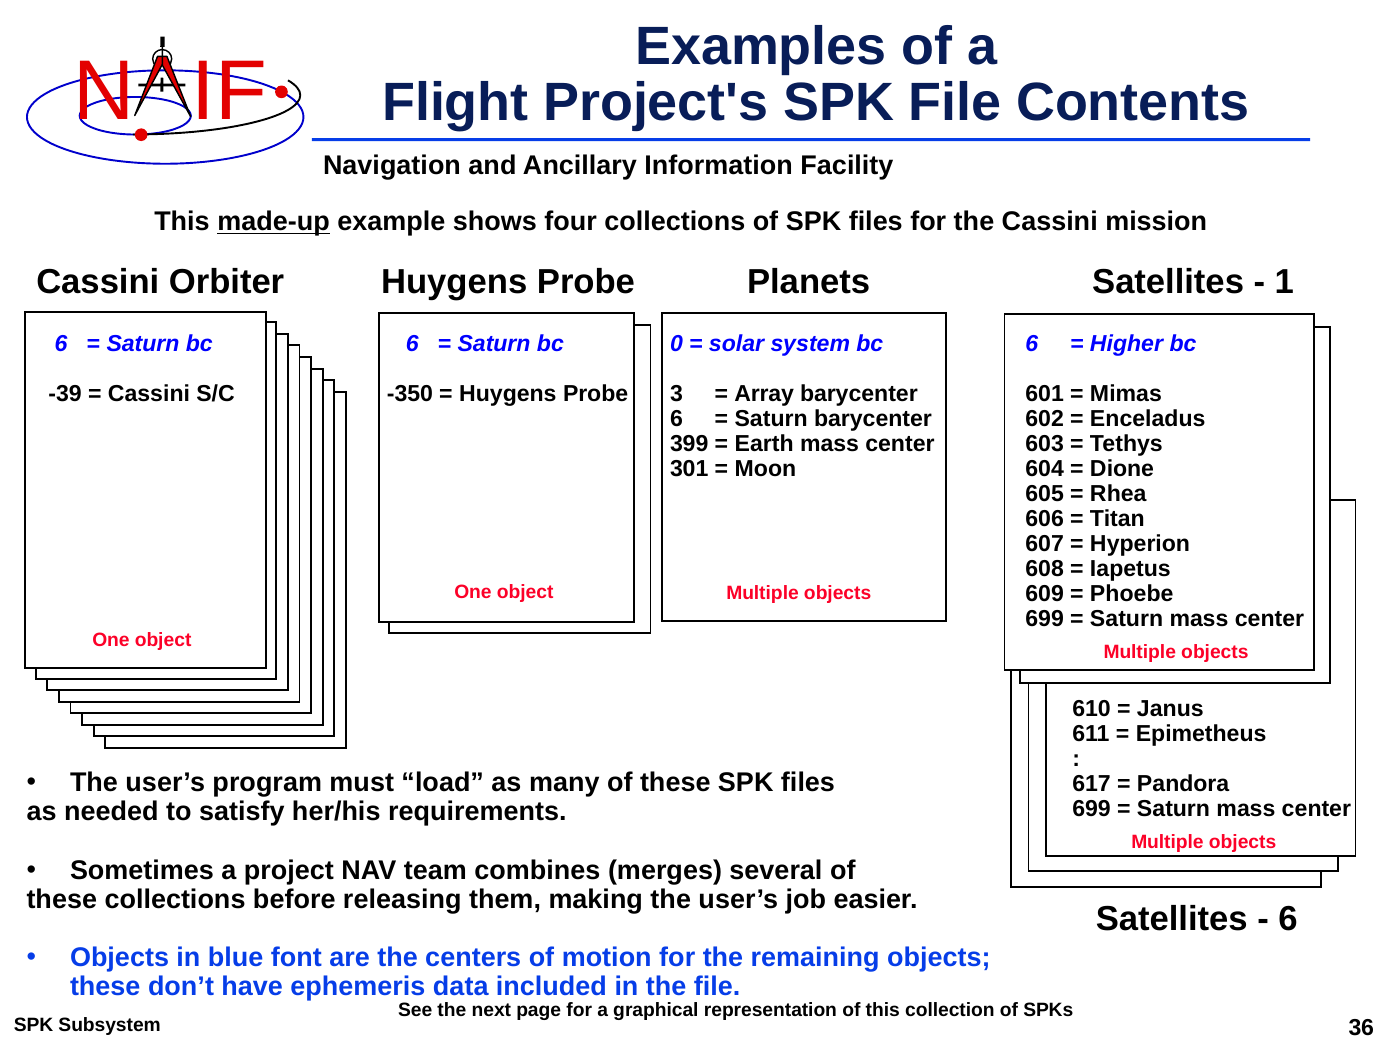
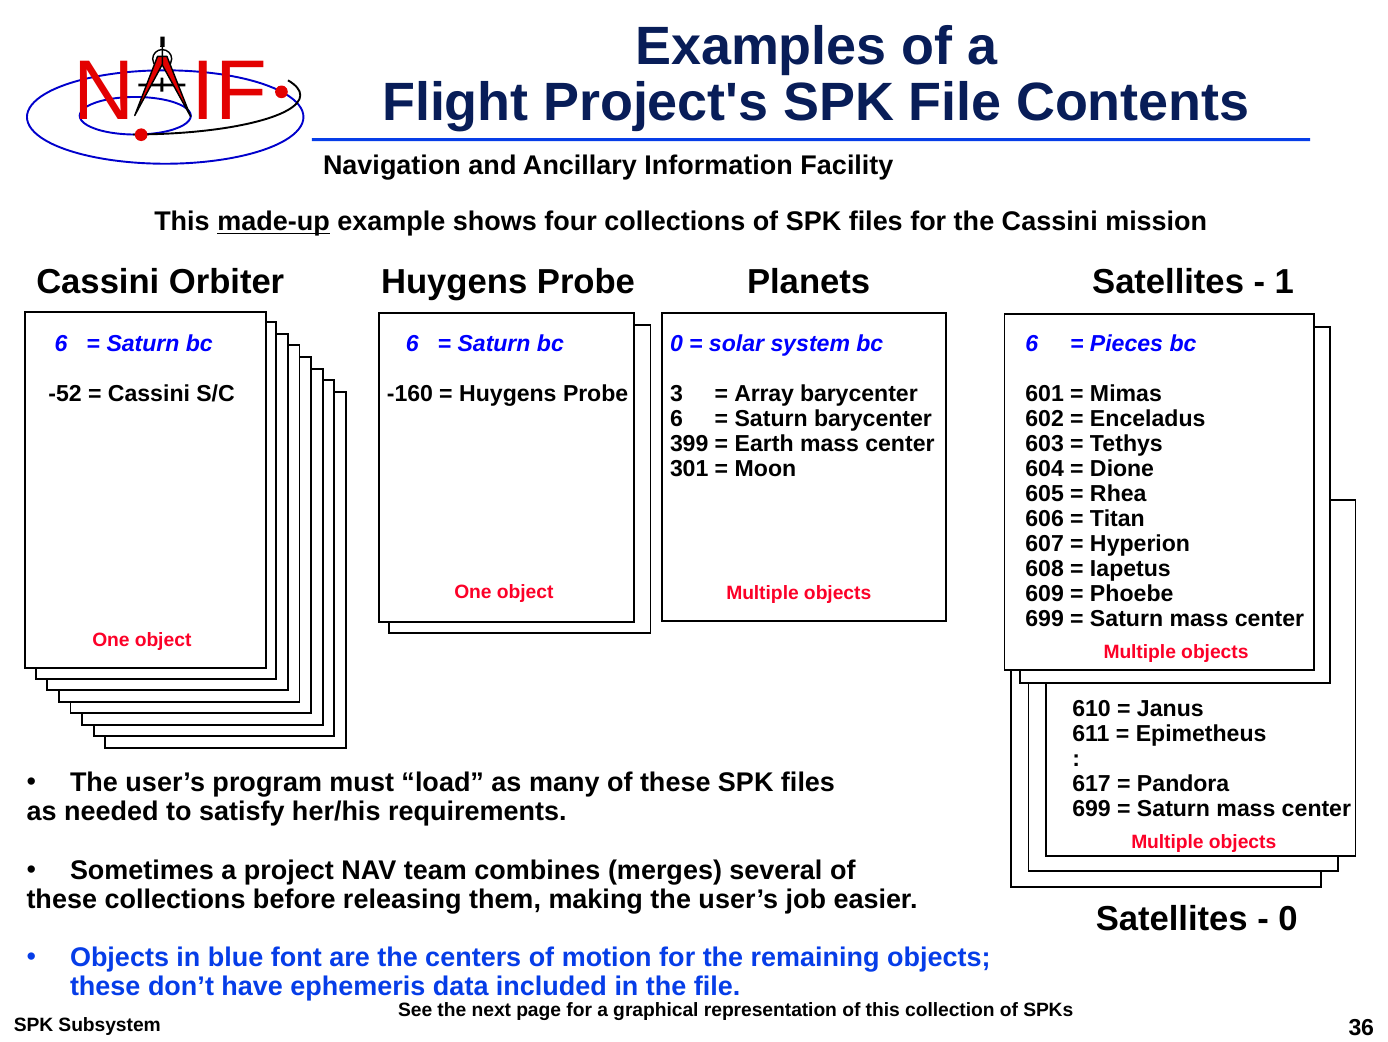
Higher: Higher -> Pieces (1126, 344)
-39: -39 -> -52 (65, 394)
-350: -350 -> -160 (410, 394)
6: 6 -> 0 (1288, 919)
